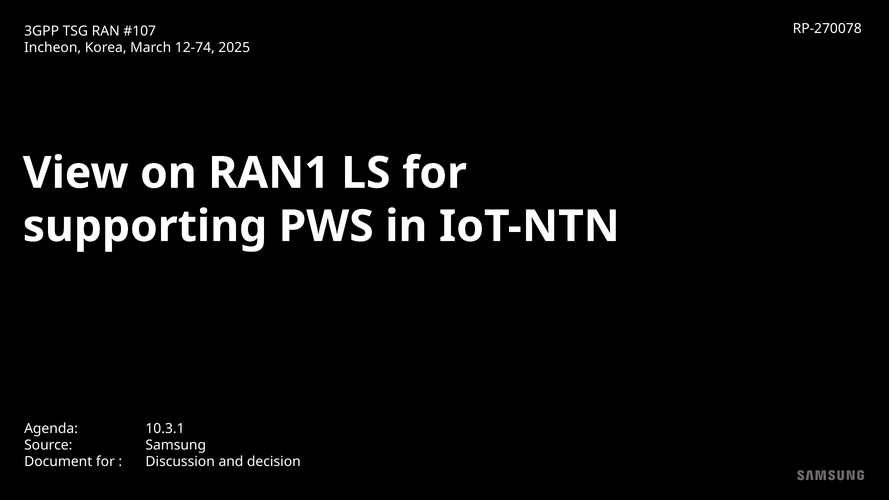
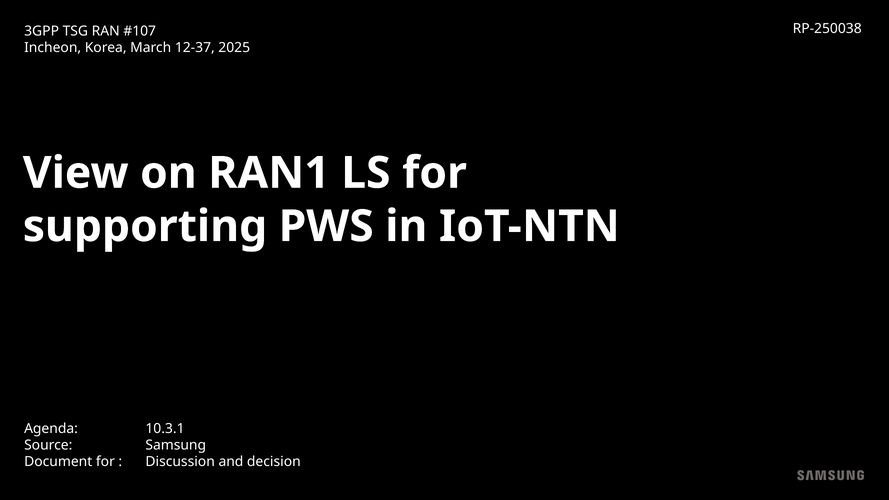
RP-270078: RP-270078 -> RP-250038 (827, 29)
12-74: 12-74 -> 12-37 (195, 48)
